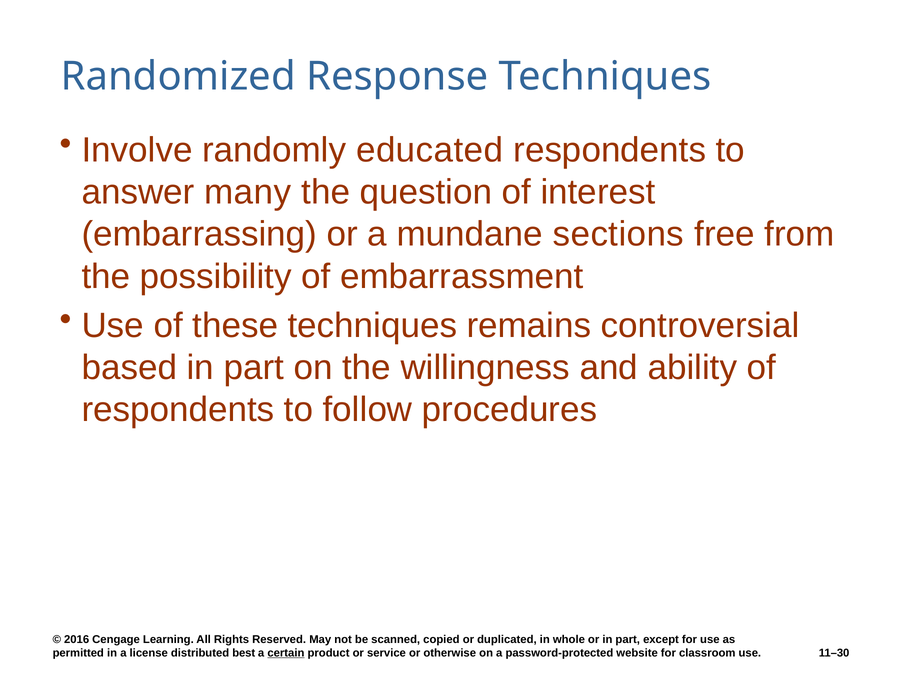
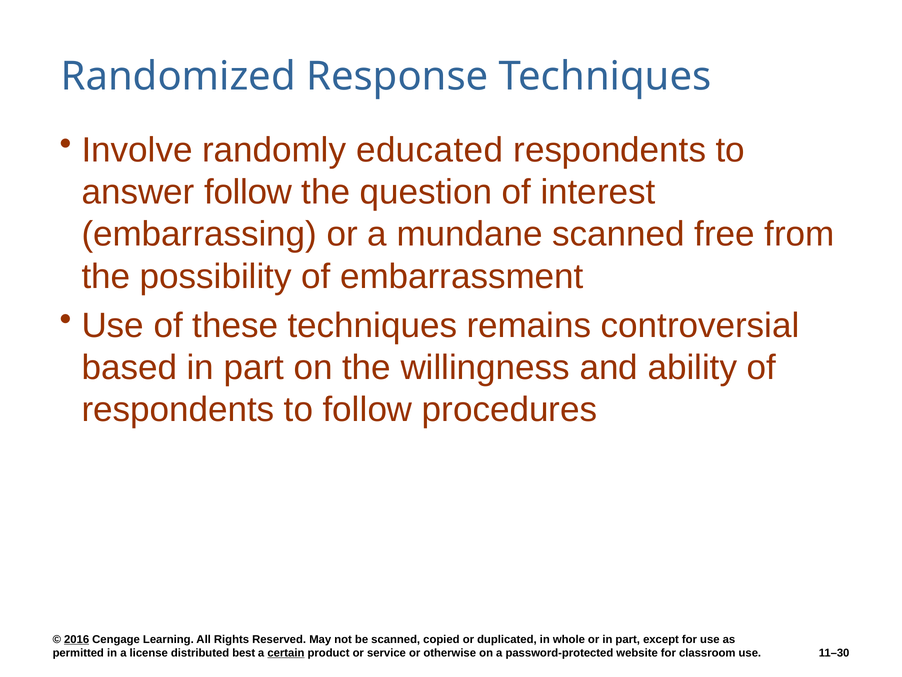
answer many: many -> follow (248, 192)
mundane sections: sections -> scanned (619, 234)
2016 underline: none -> present (77, 639)
